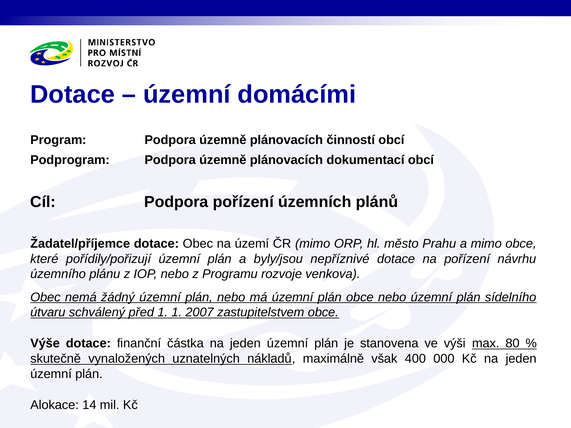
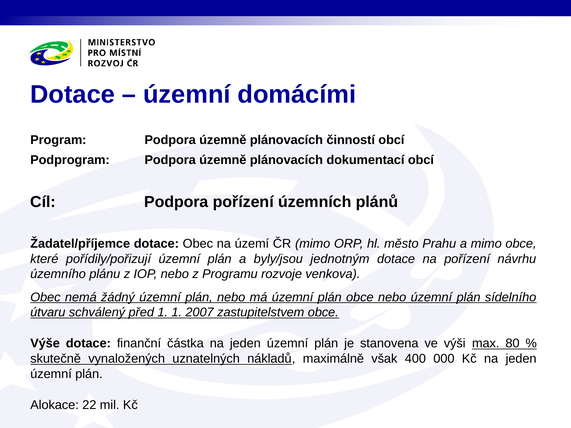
nepříznivé: nepříznivé -> jednotným (340, 259)
14: 14 -> 22 (89, 405)
